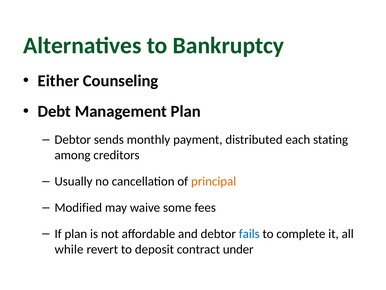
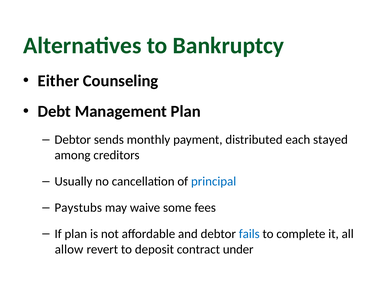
stating: stating -> stayed (330, 139)
principal colour: orange -> blue (214, 181)
Modified: Modified -> Paystubs (78, 207)
while: while -> allow (69, 249)
